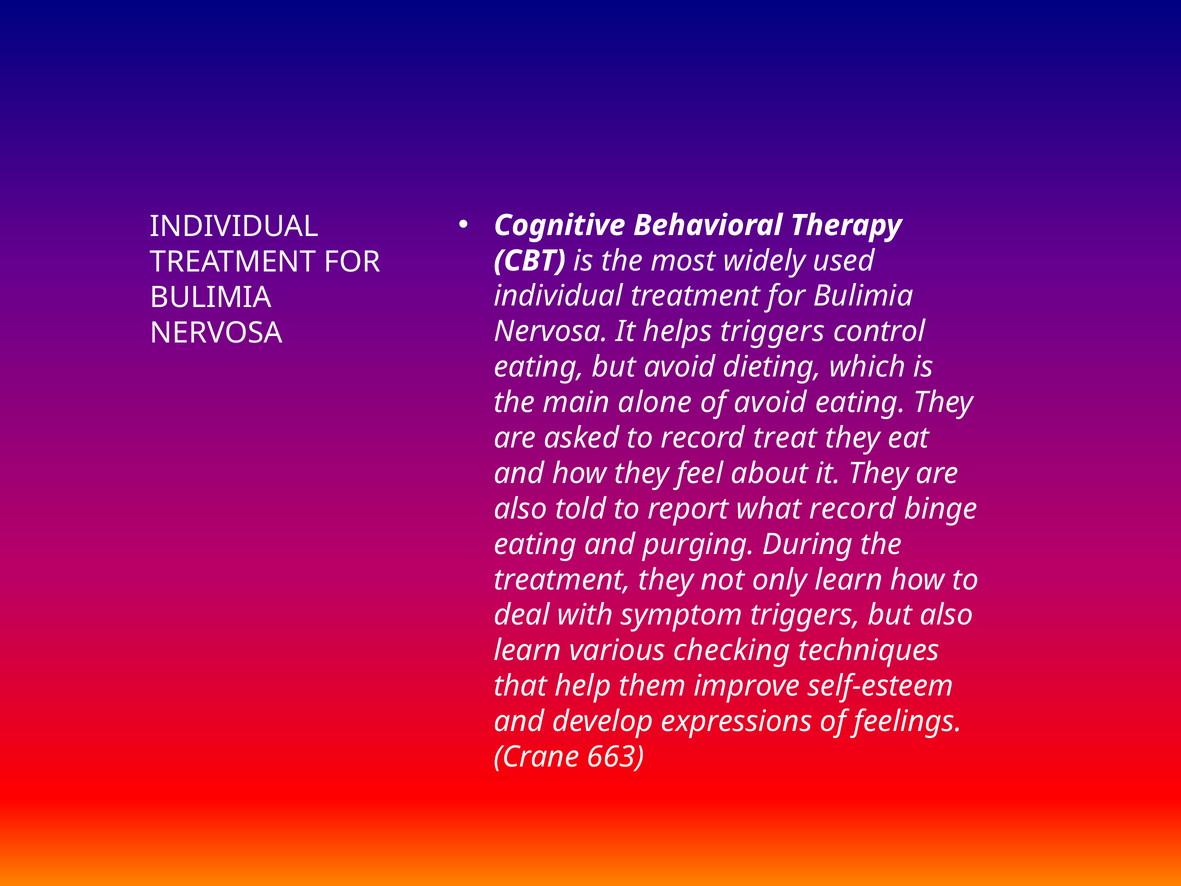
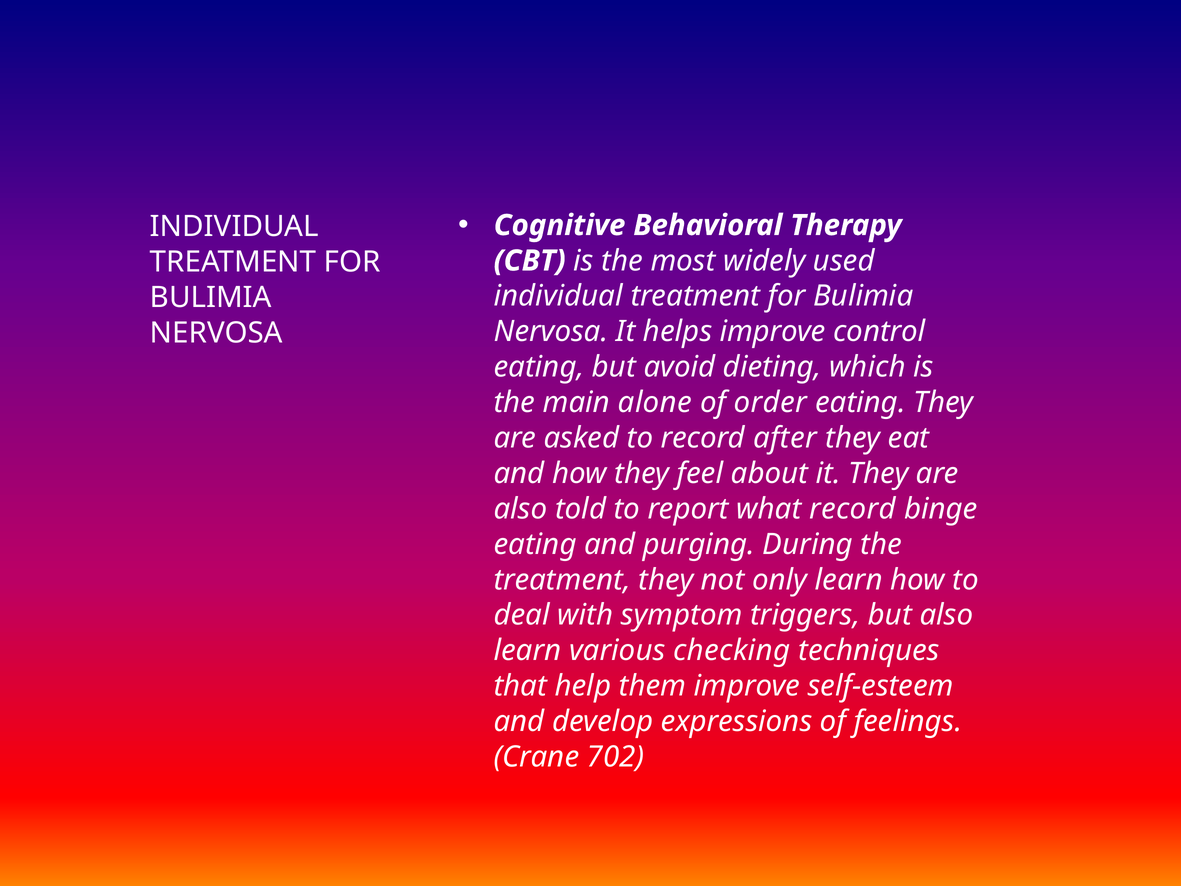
helps triggers: triggers -> improve (773, 332)
of avoid: avoid -> order (770, 402)
treat: treat -> after (785, 438)
663: 663 -> 702 (616, 757)
